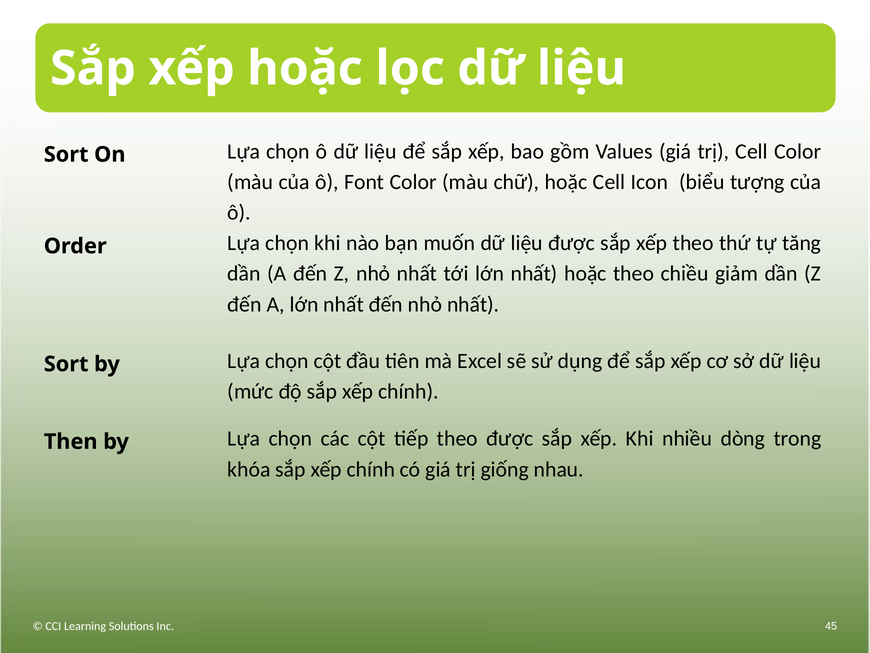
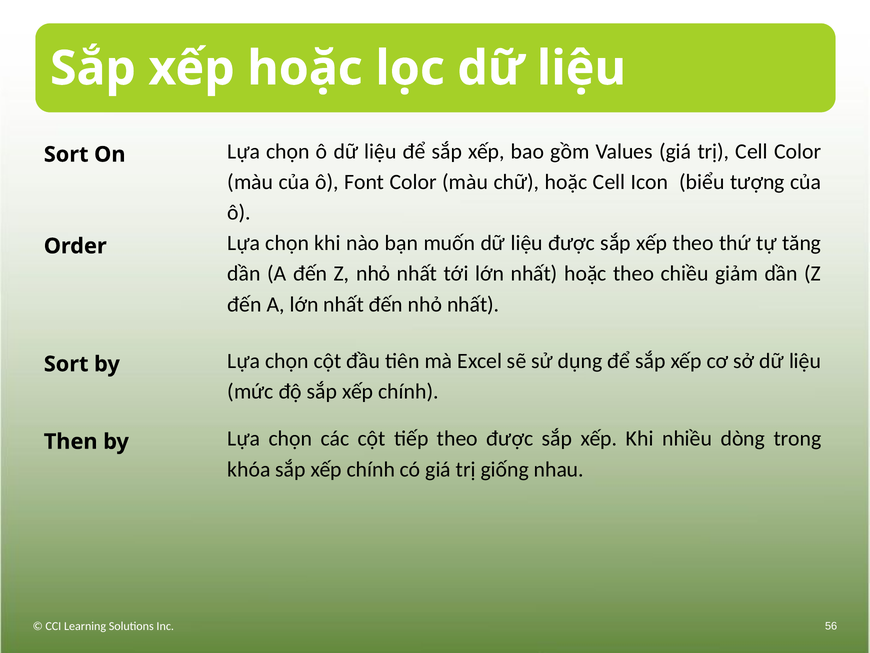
45: 45 -> 56 (831, 626)
